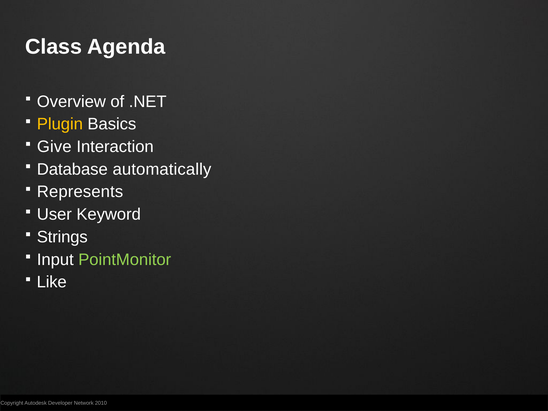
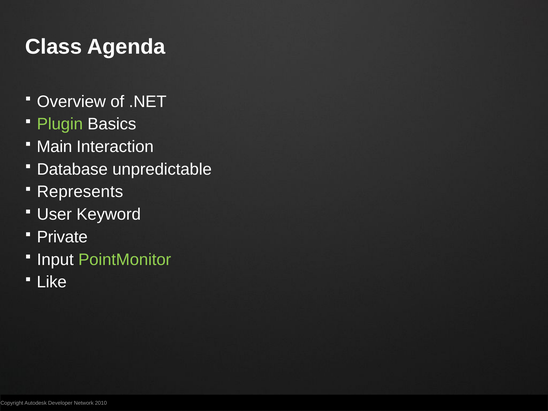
Plugin colour: yellow -> light green (60, 124)
Give: Give -> Main (54, 147)
automatically: automatically -> unpredictable (162, 169)
Strings: Strings -> Private (62, 237)
